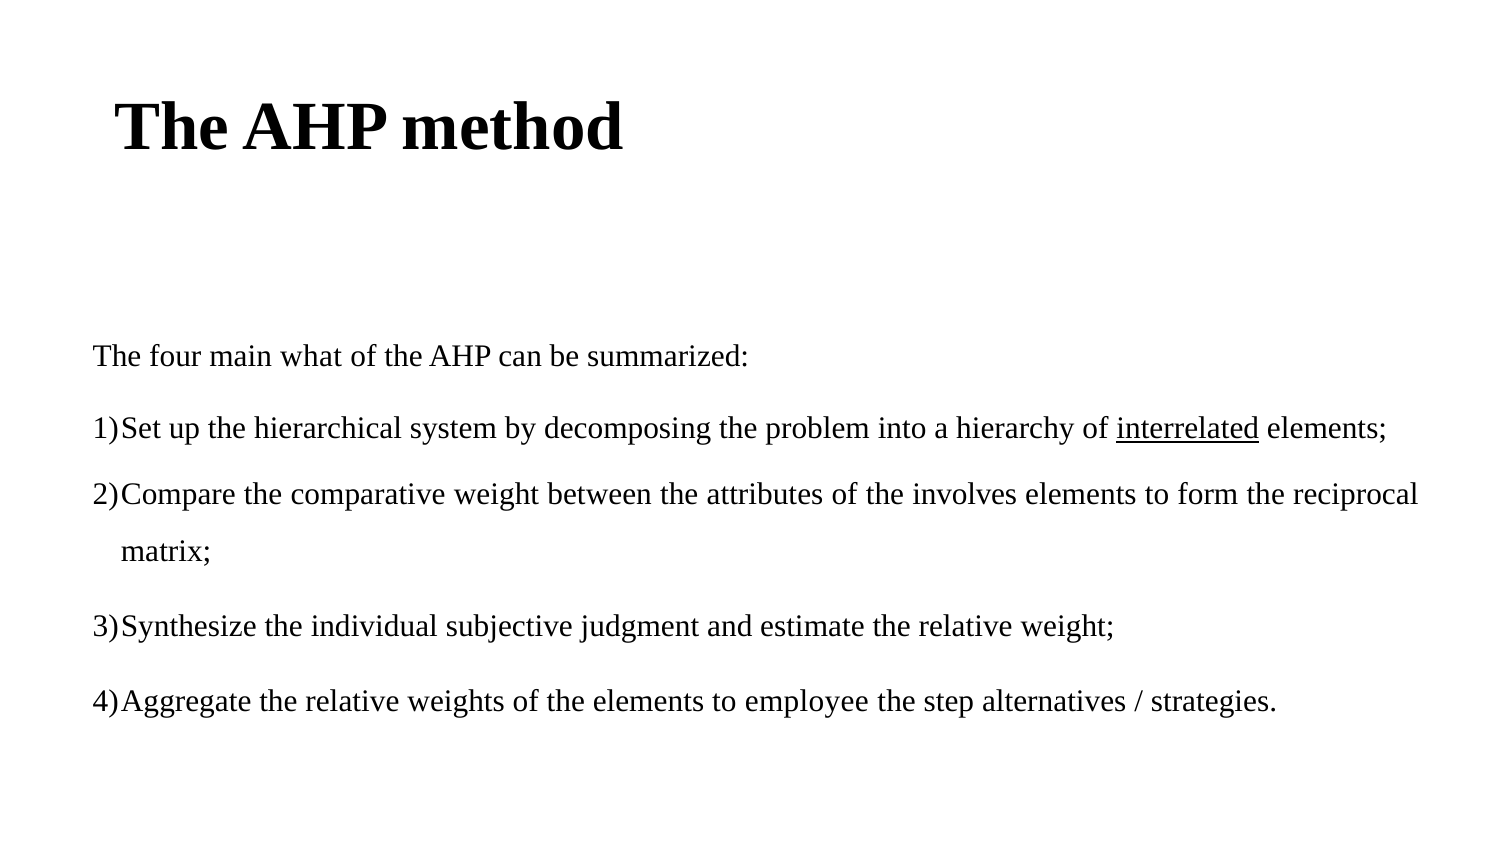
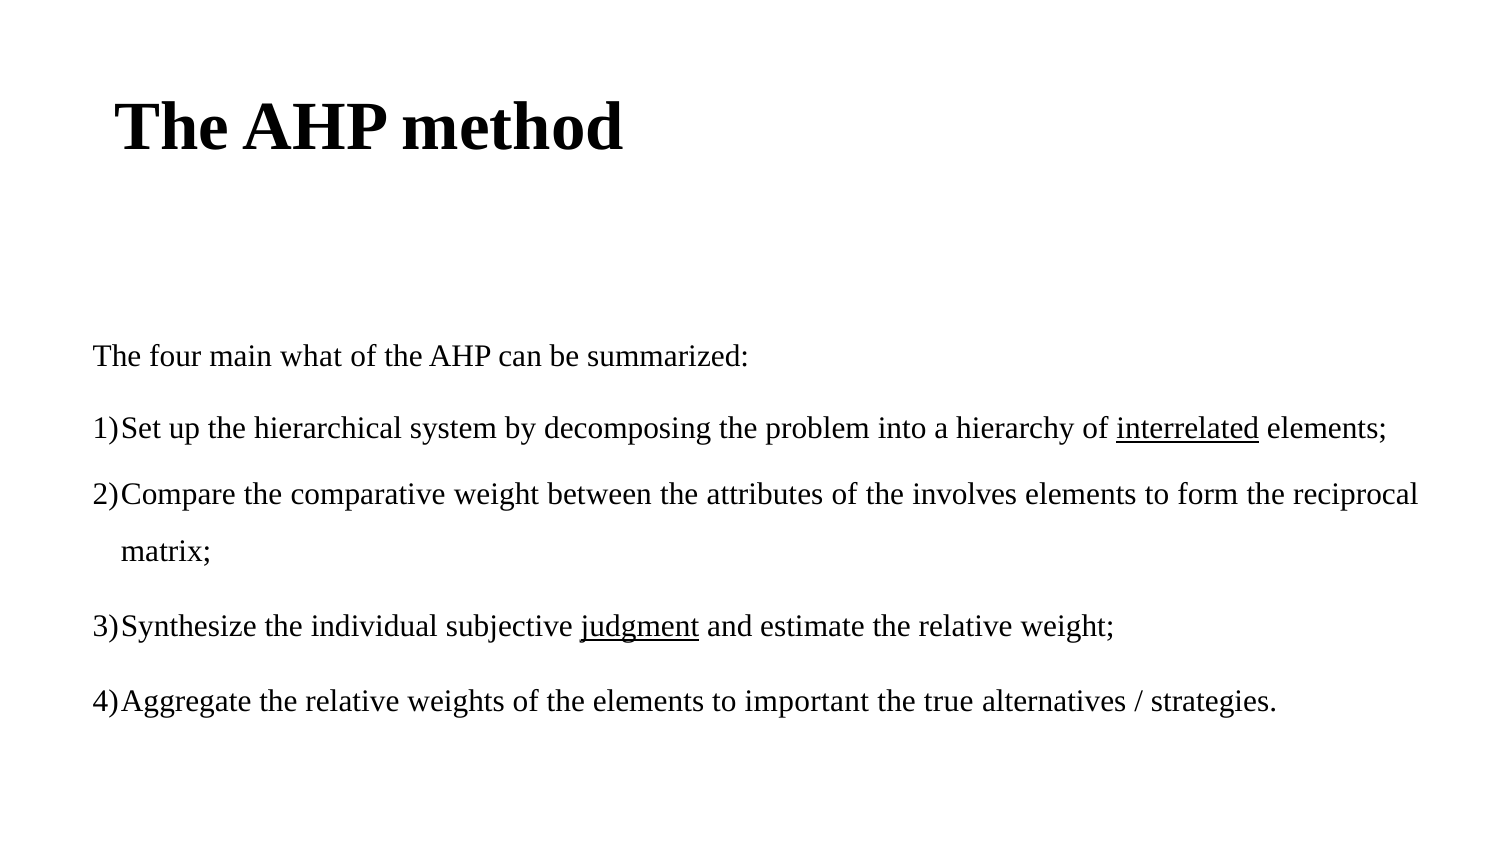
judgment underline: none -> present (640, 626)
employee: employee -> important (807, 702)
step: step -> true (949, 702)
